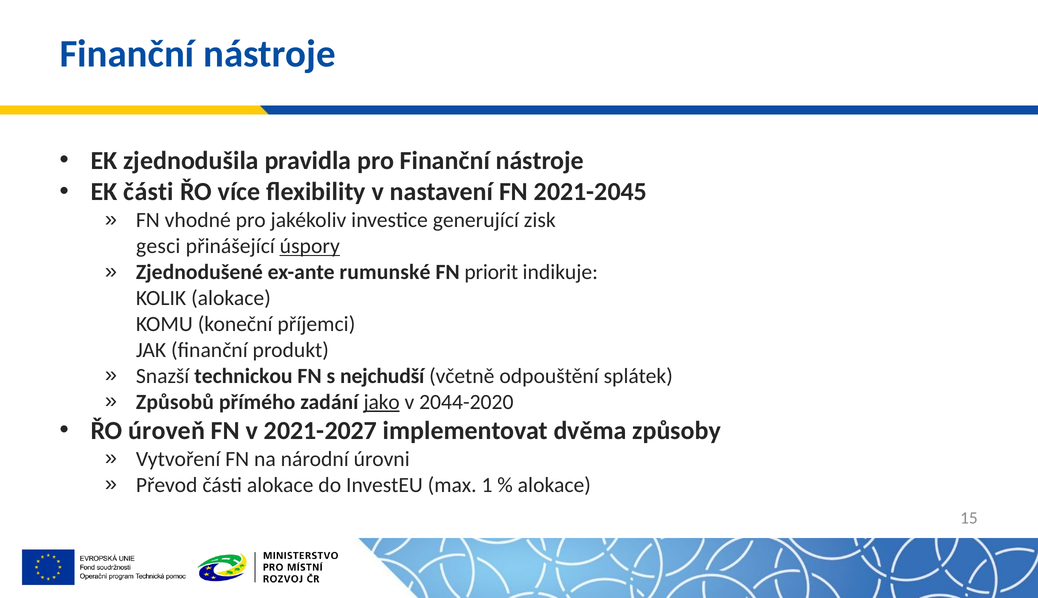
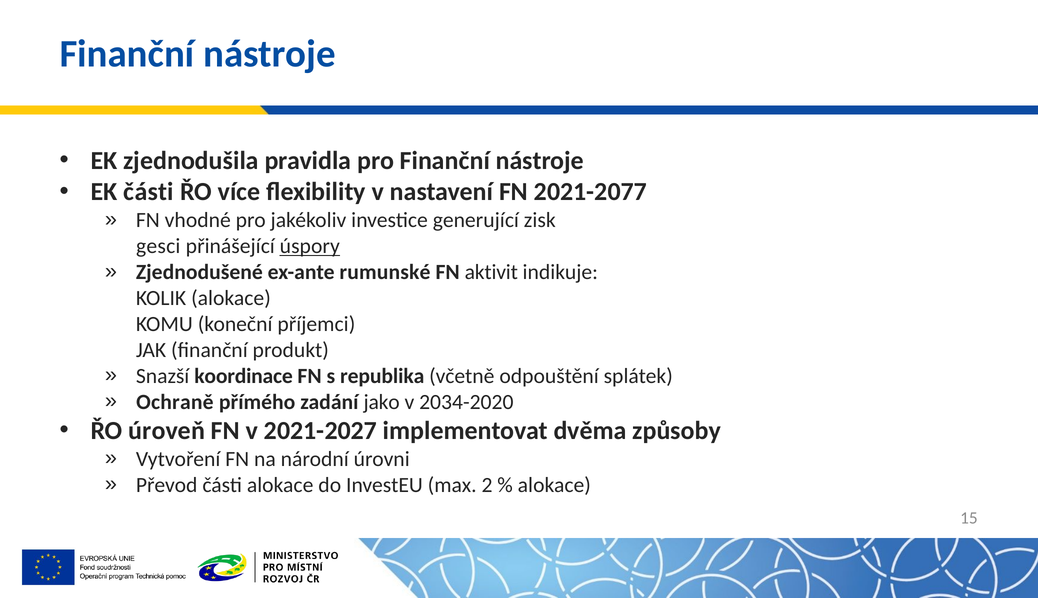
2021-2045: 2021-2045 -> 2021-2077 (590, 192)
priorit: priorit -> aktivit (491, 272)
technickou: technickou -> koordinace (244, 376)
nejchudší: nejchudší -> republika (382, 376)
Způsobů: Způsobů -> Ochraně (175, 402)
jako underline: present -> none (382, 402)
2044-2020: 2044-2020 -> 2034-2020 (466, 402)
1: 1 -> 2 (487, 485)
